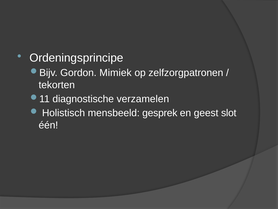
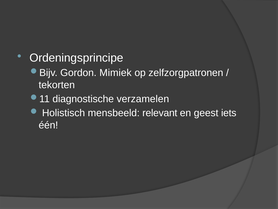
gesprek: gesprek -> relevant (160, 113)
slot: slot -> iets (229, 113)
